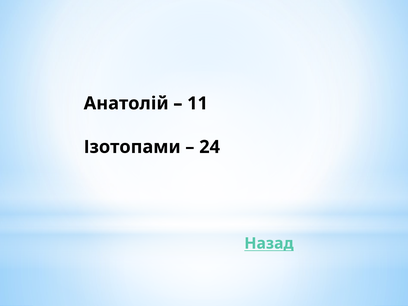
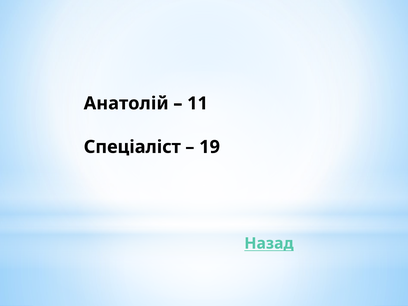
Ізотопами: Ізотопами -> Спеціаліст (132, 147)
24: 24 -> 19 (210, 147)
